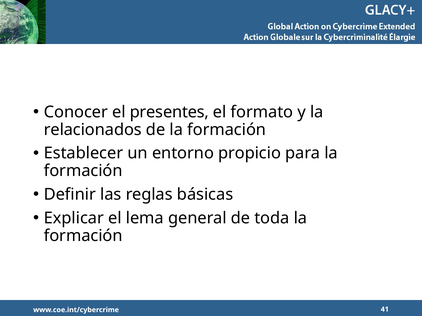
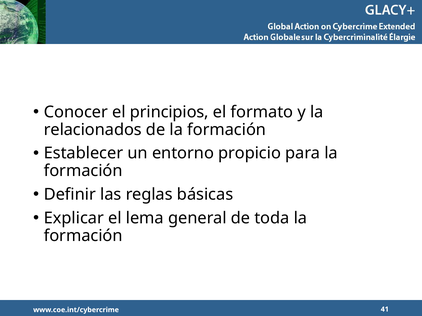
presentes: presentes -> principios (169, 112)
